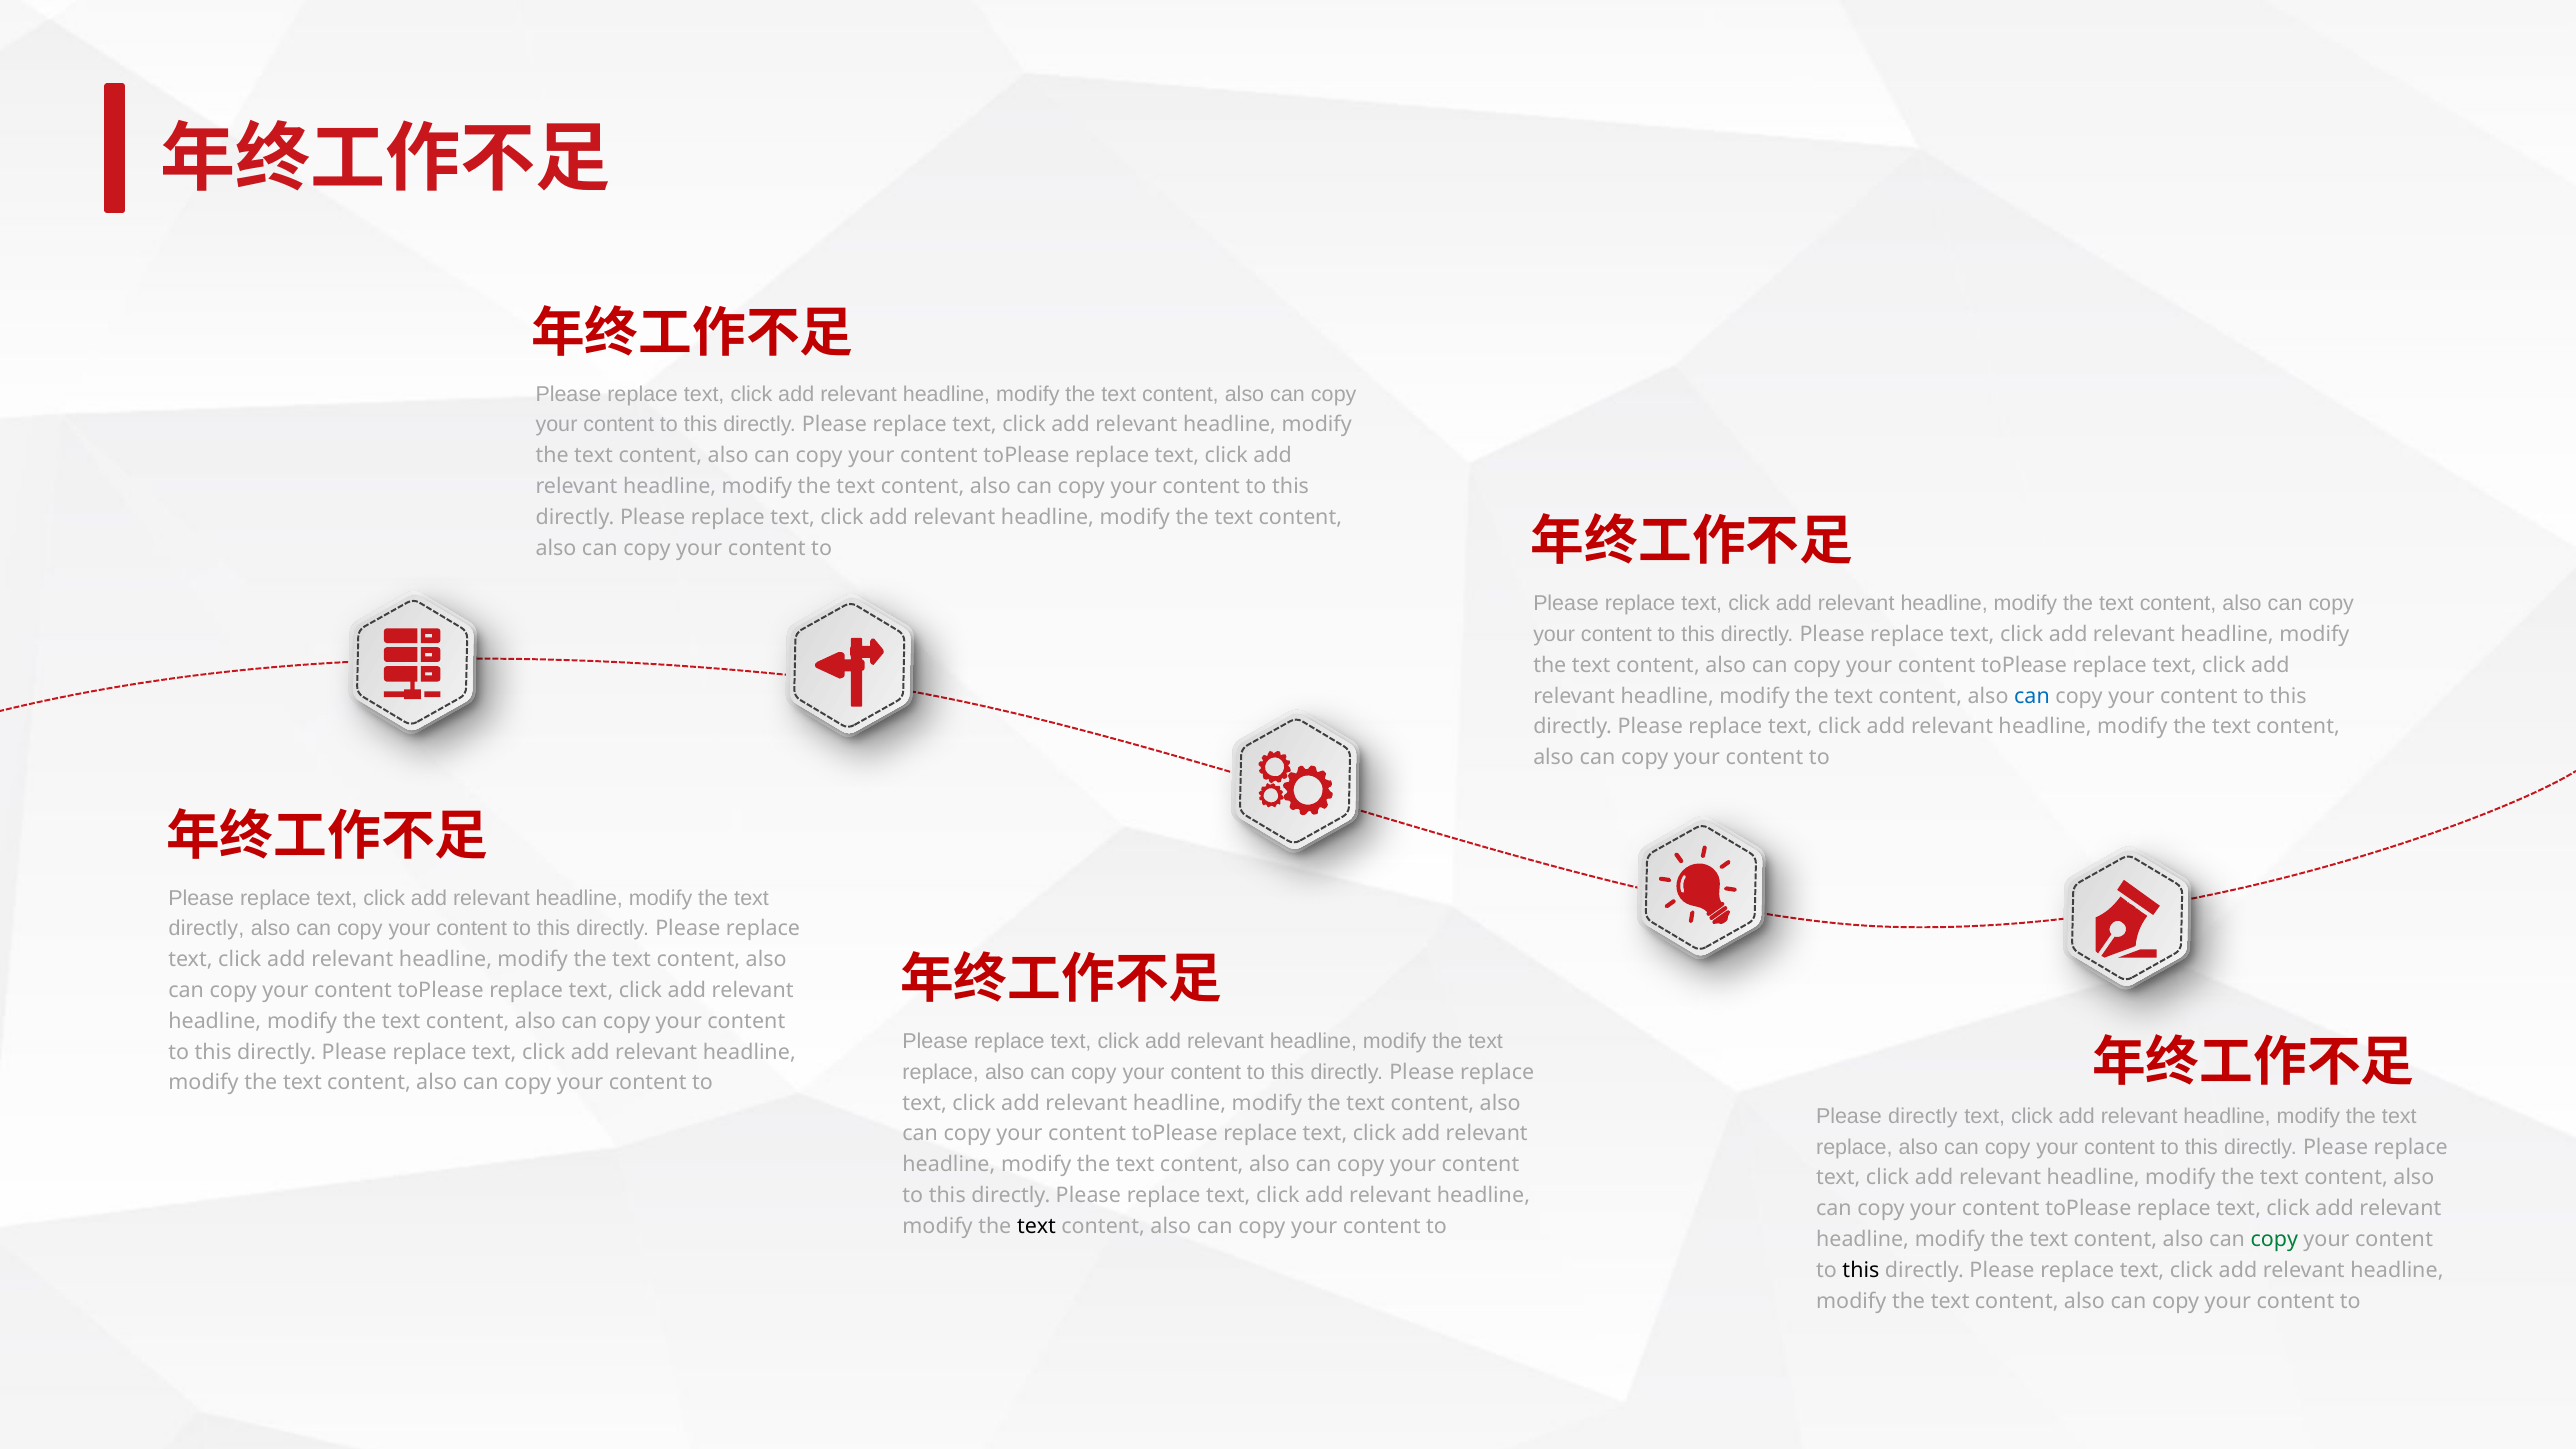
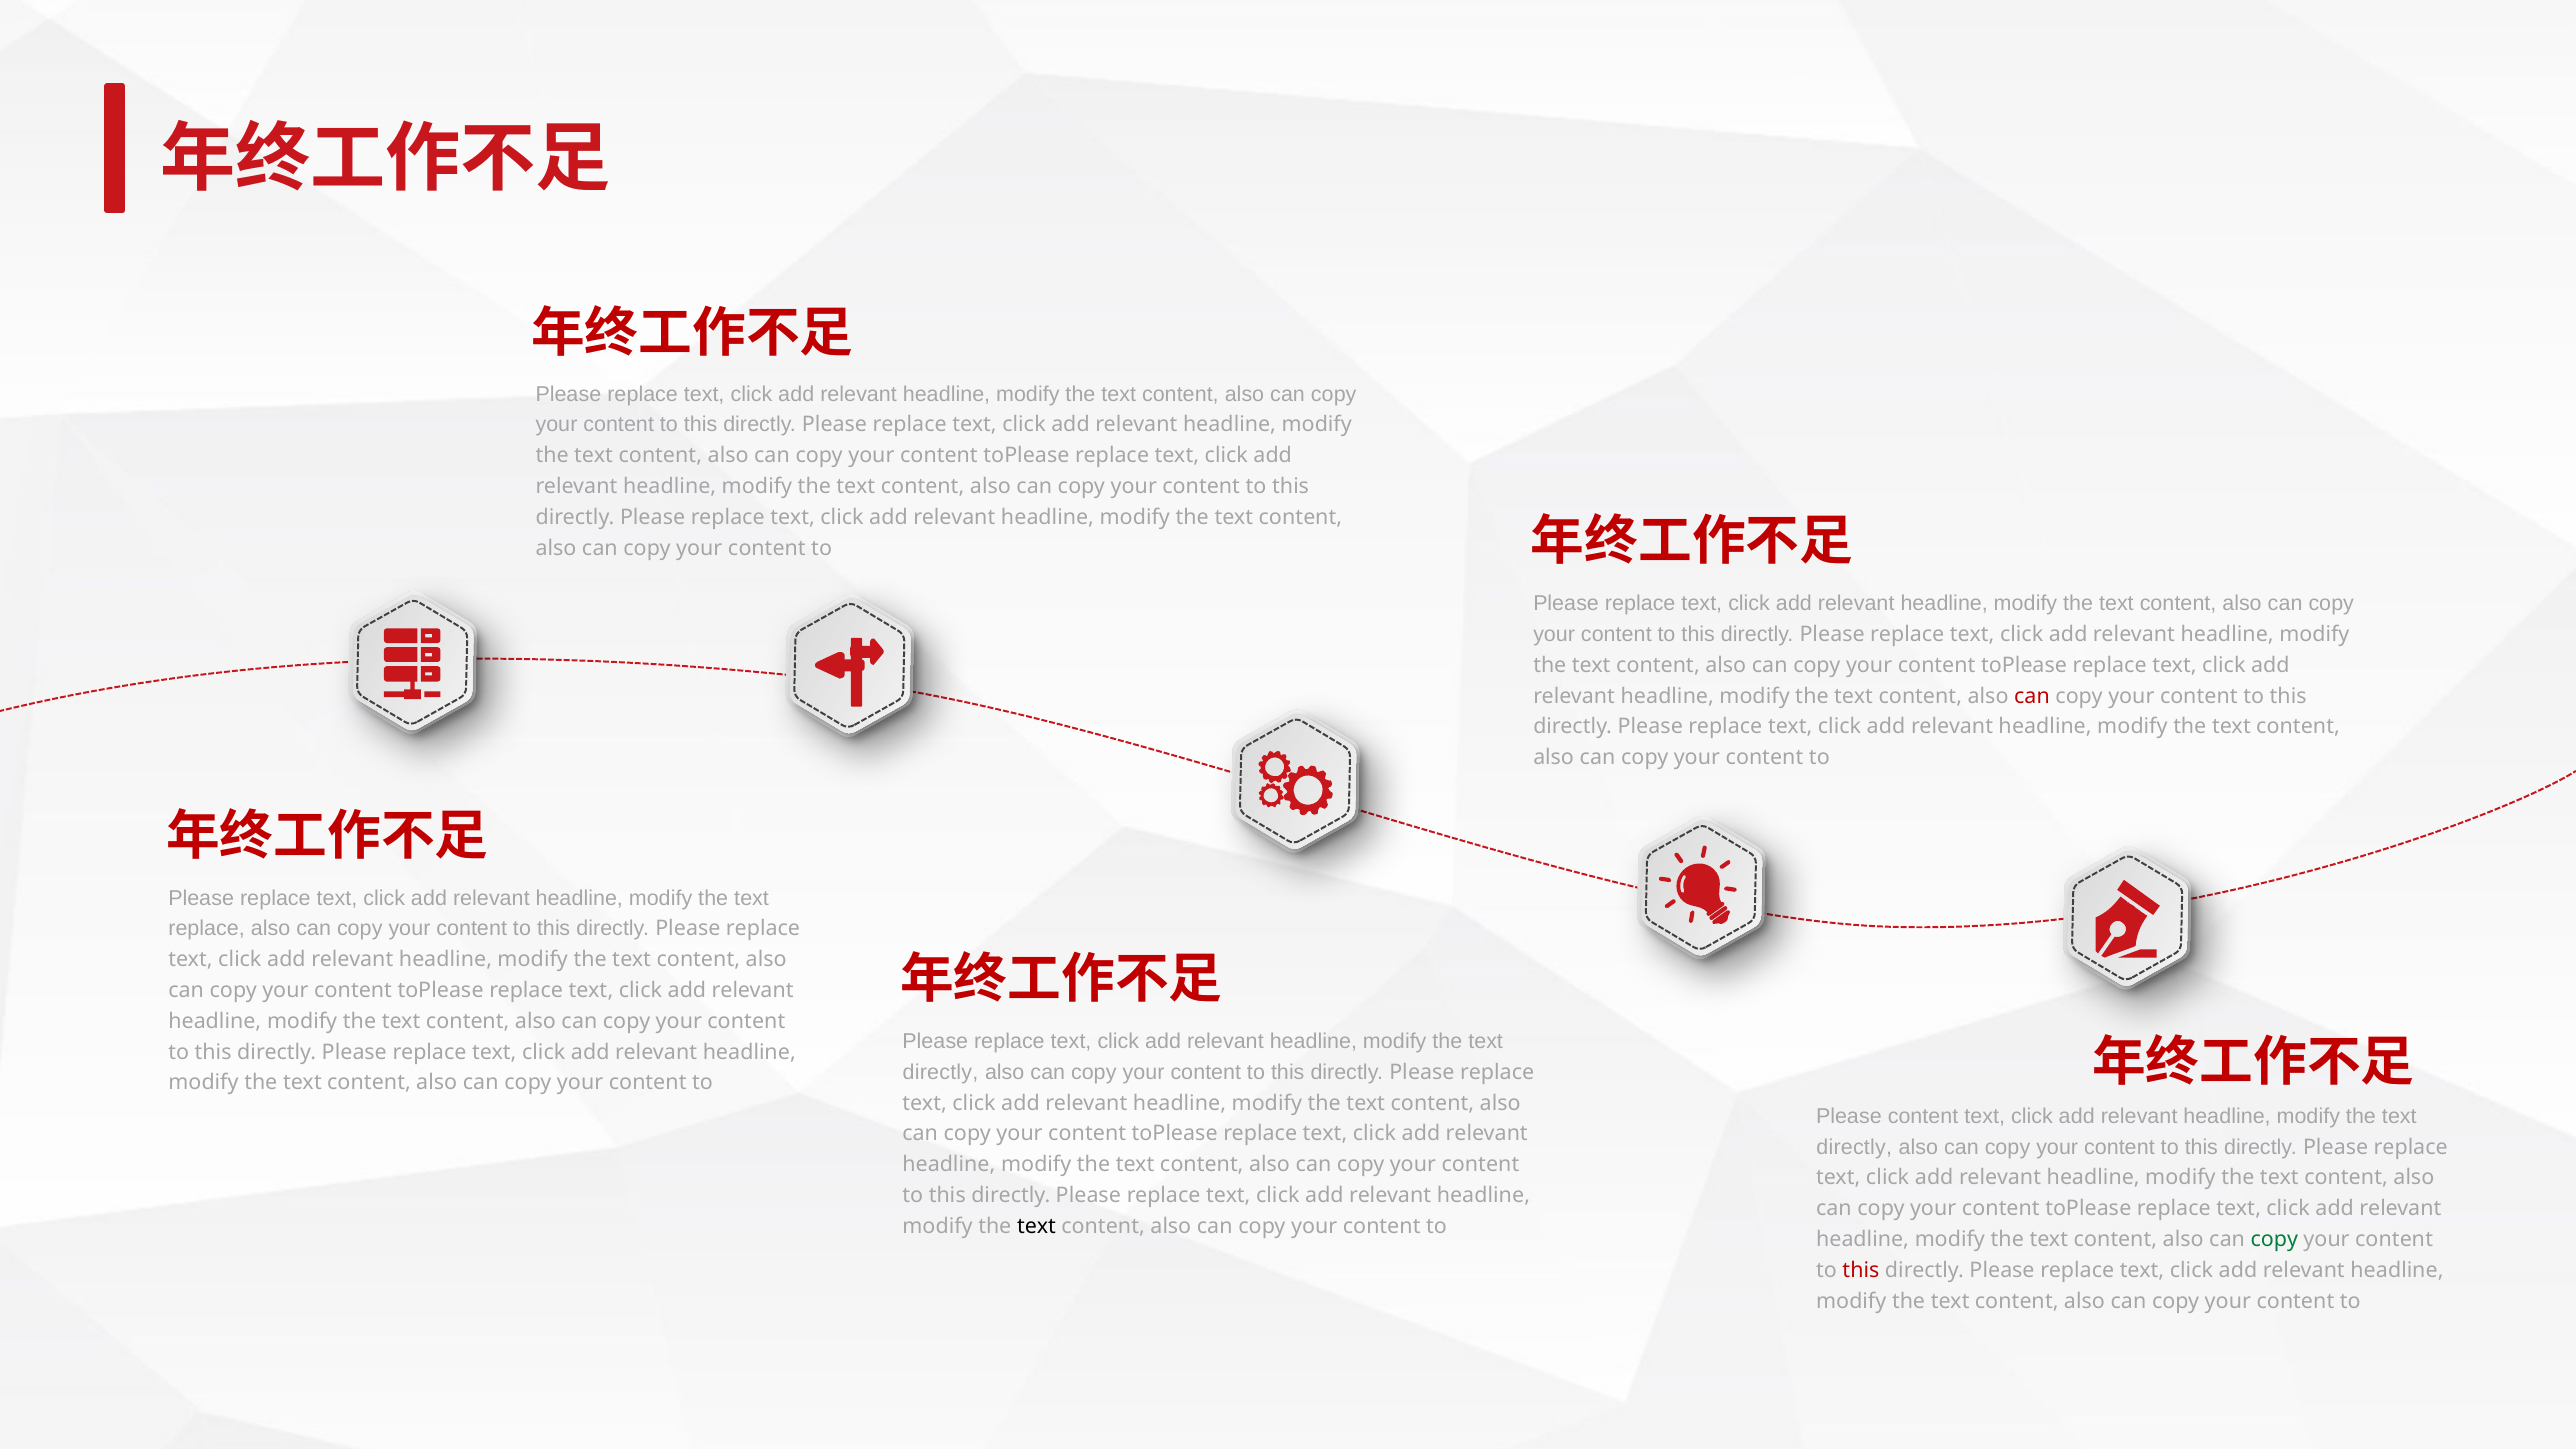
can colour: blue -> red (2032, 696)
directly: directly -> replace (207, 929)
replace: replace -> directly (941, 1072)
Please directly: directly -> content (1923, 1116)
replace: replace -> directly (1854, 1147)
this colour: black -> red (1861, 1270)
